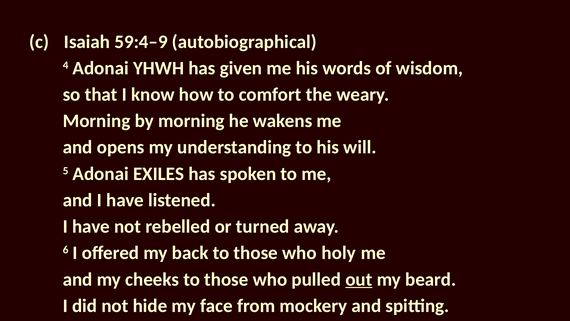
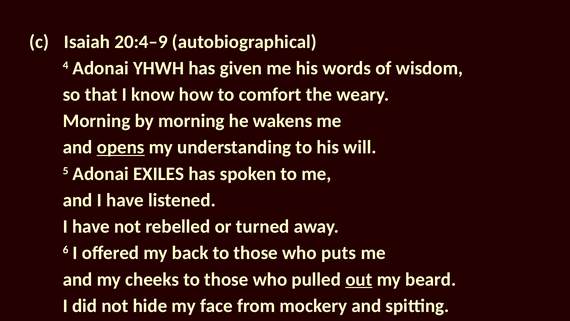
59:4–9: 59:4–9 -> 20:4–9 (141, 42)
opens underline: none -> present (121, 147)
holy: holy -> puts (339, 253)
